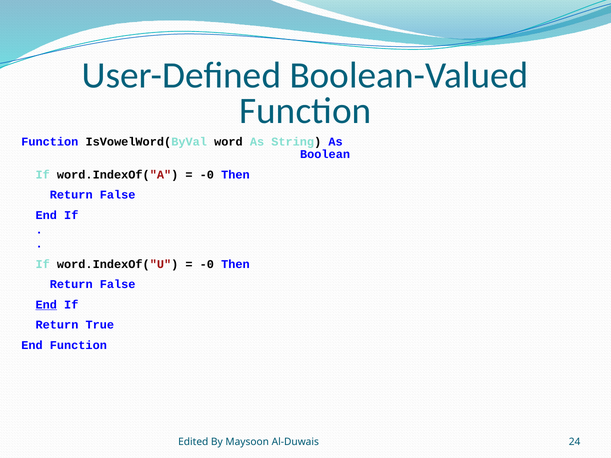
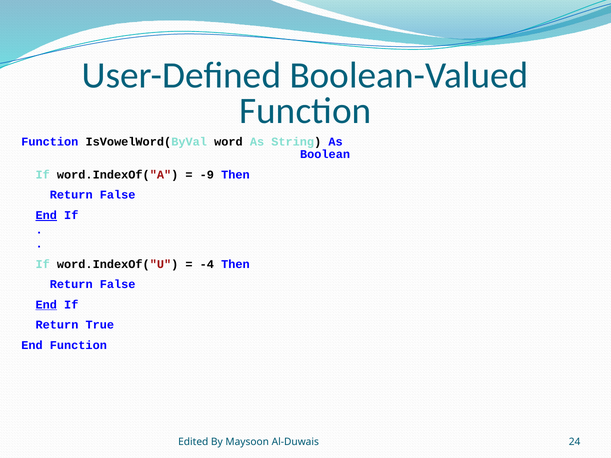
-0: -0 -> -9 (207, 175)
End underline: none -> present (46, 215)
-0: -0 -> -4 (207, 264)
